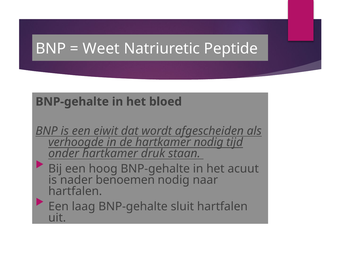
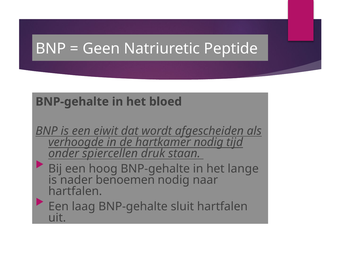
Weet: Weet -> Geen (101, 49)
onder hartkamer: hartkamer -> spiercellen (110, 154)
acuut: acuut -> lange (243, 169)
